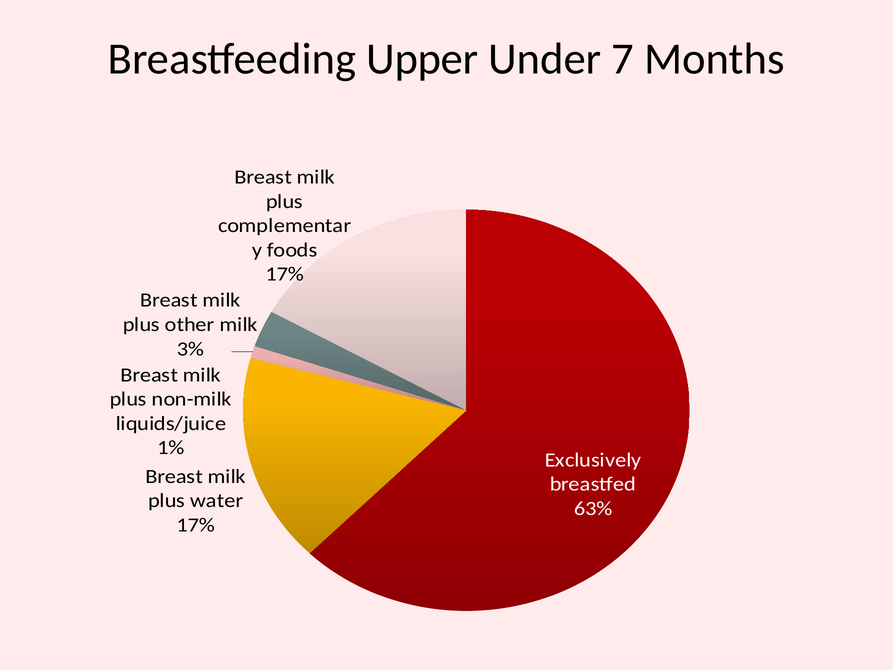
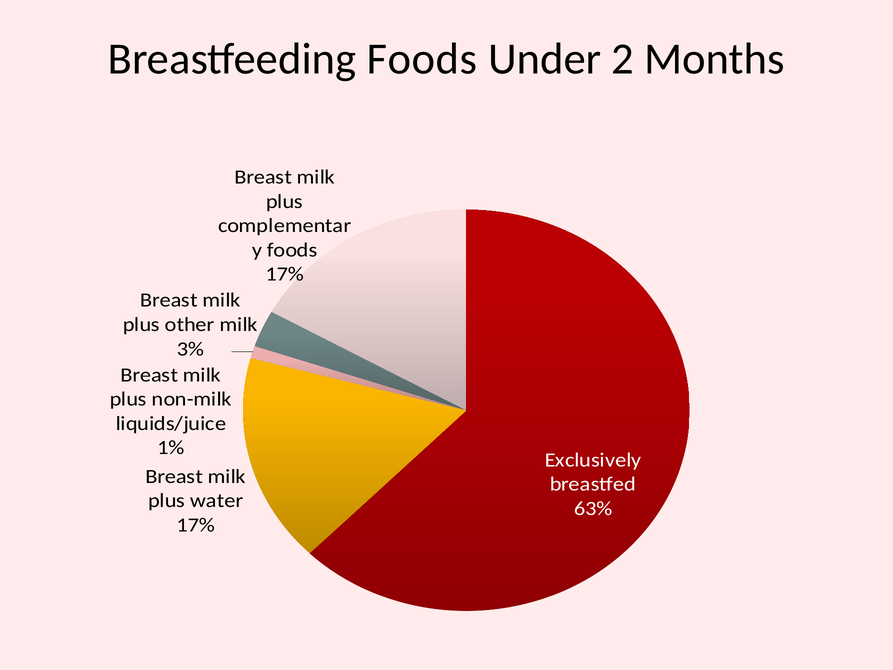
Breastfeeding Upper: Upper -> Foods (422, 59)
7: 7 -> 2 (623, 59)
